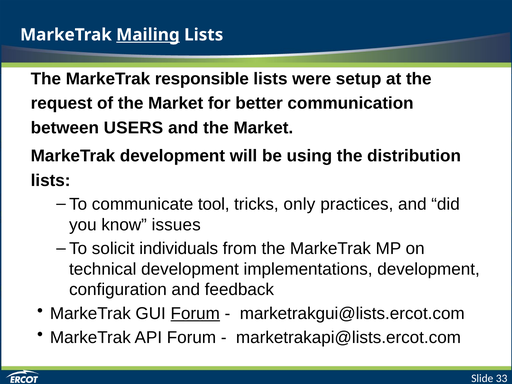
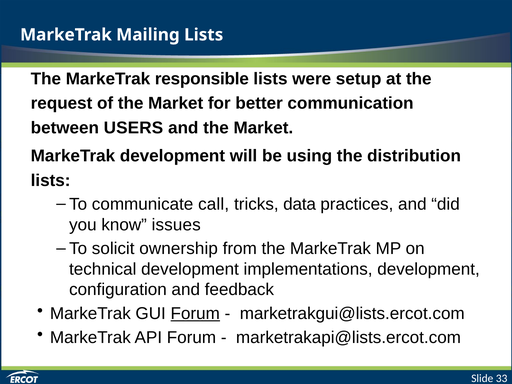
Mailing underline: present -> none (148, 35)
tool: tool -> call (214, 204)
only: only -> data (300, 204)
individuals: individuals -> ownership (179, 249)
